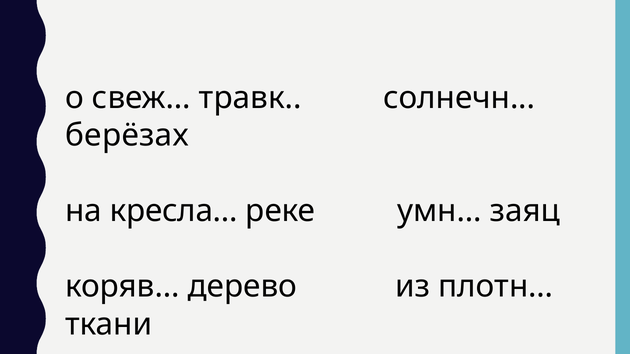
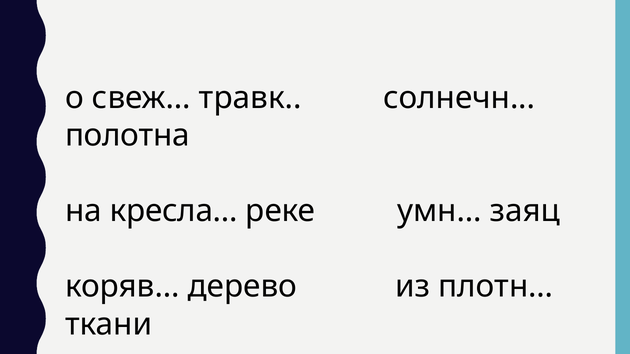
берёзах: берёзах -> полотна (127, 136)
